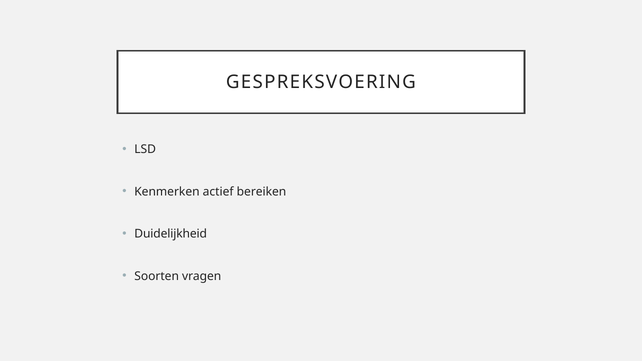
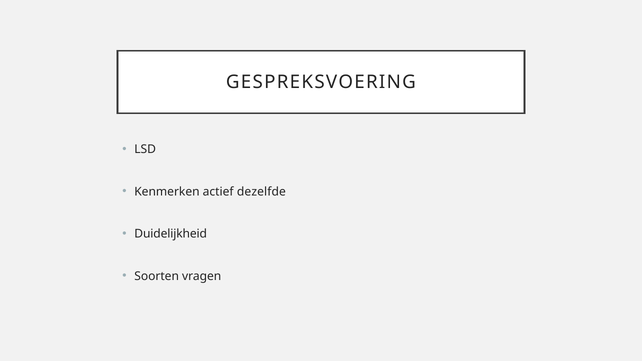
bereiken: bereiken -> dezelfde (261, 192)
